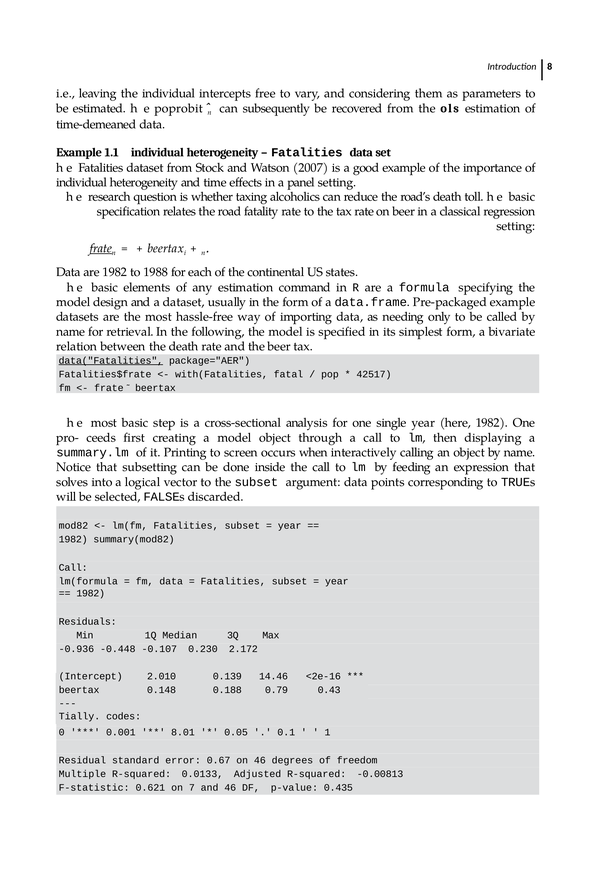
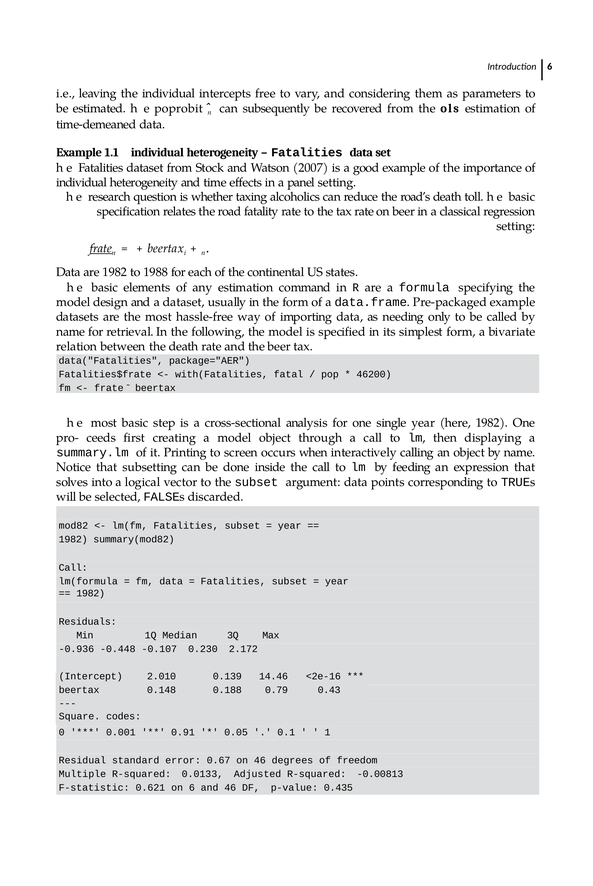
Introduction 8: 8 -> 6 (550, 67)
data("Fatalities underline: present -> none (111, 360)
42517: 42517 -> 46200 (374, 374)
Tially: Tially -> Square (80, 716)
8.01: 8.01 -> 0.91 (183, 732)
on 7: 7 -> 6 (192, 788)
